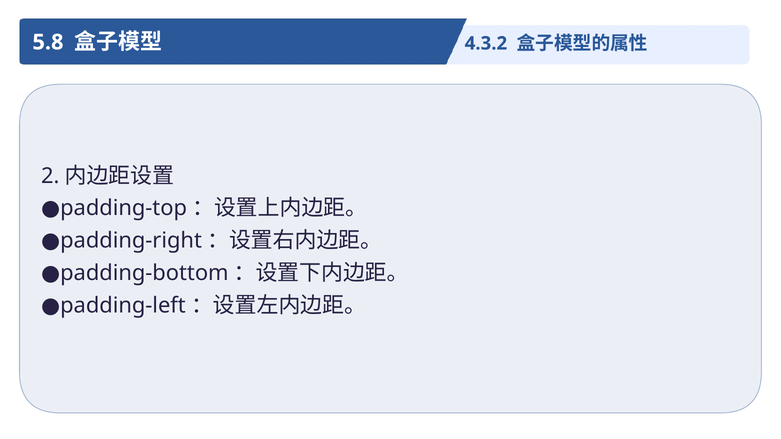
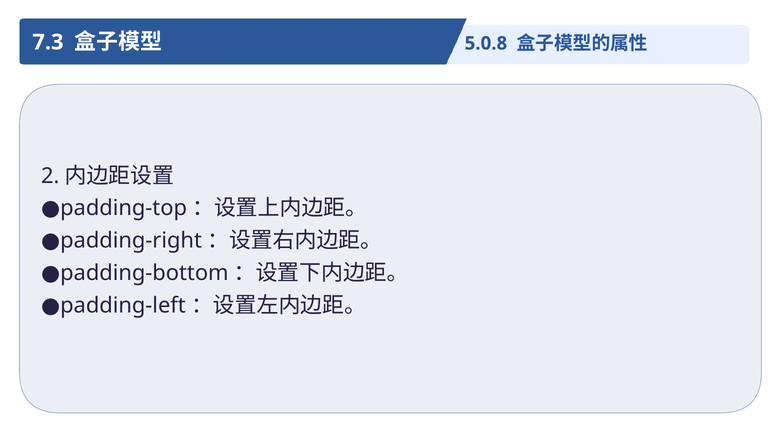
5.8: 5.8 -> 7.3 (48, 42)
4.3.2: 4.3.2 -> 5.0.8 (486, 43)
